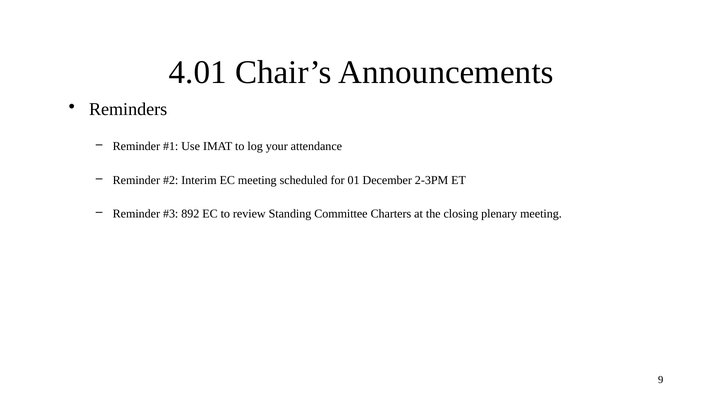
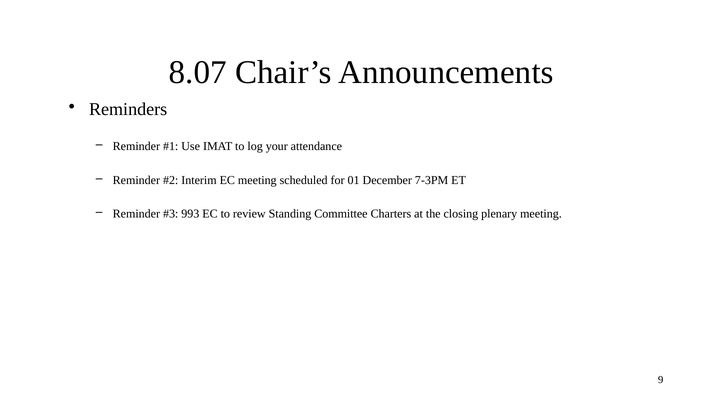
4.01: 4.01 -> 8.07 (198, 72)
2-3PM: 2-3PM -> 7-3PM (432, 180)
892: 892 -> 993 (190, 214)
